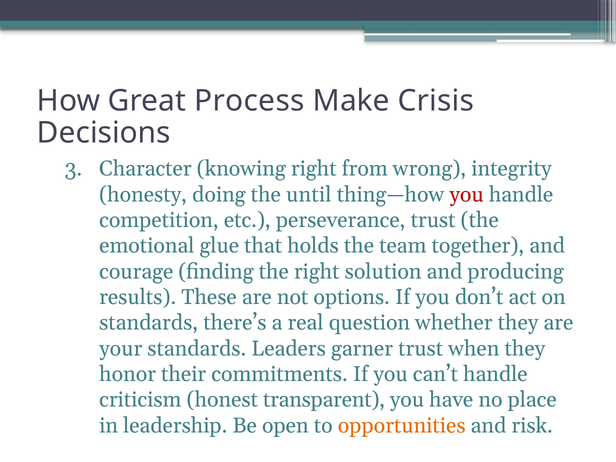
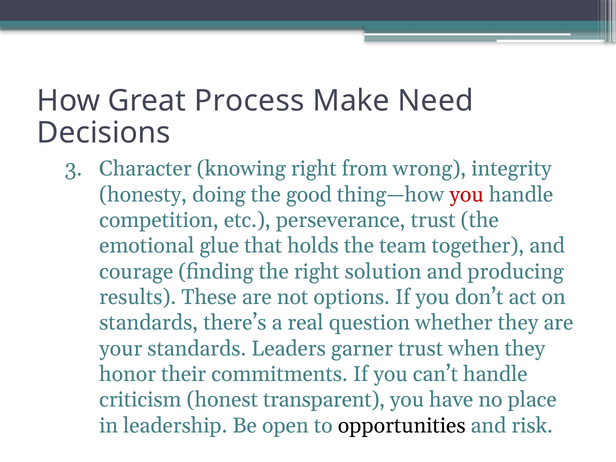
Crisis: Crisis -> Need (436, 101)
until: until -> good (309, 195)
opportunities colour: orange -> black (402, 425)
